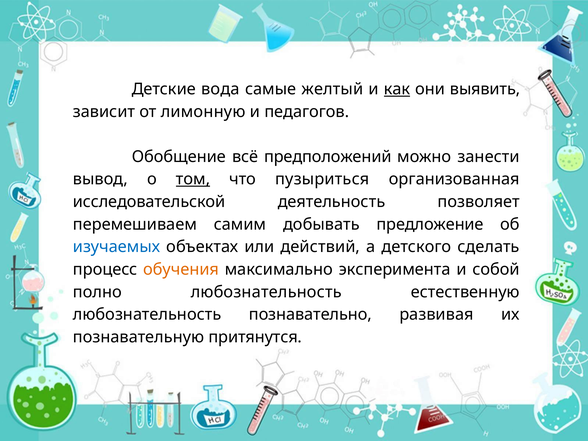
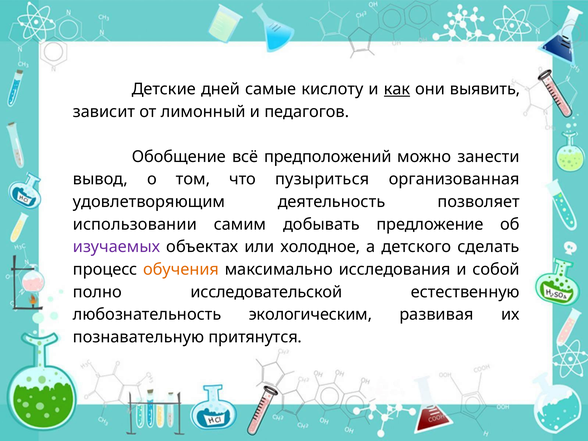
вода: вода -> дней (221, 89)
желтый: желтый -> кислоту (332, 89)
лимонную: лимонную -> лимонный (203, 112)
том underline: present -> none (193, 179)
исследовательской: исследовательской -> удовлетворяющим (149, 202)
перемешиваем: перемешиваем -> использовании (135, 224)
изучаемых colour: blue -> purple (117, 247)
действий: действий -> холодное (320, 247)
эксперимента: эксперимента -> исследования (395, 269)
полно любознательность: любознательность -> исследовательской (266, 292)
познавательно: познавательно -> экологическим (310, 315)
